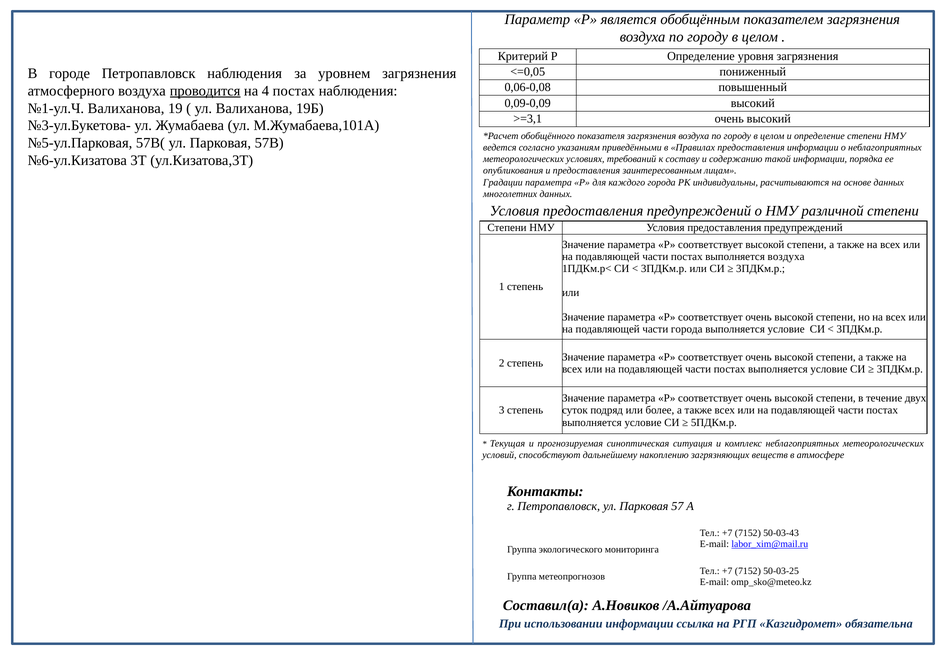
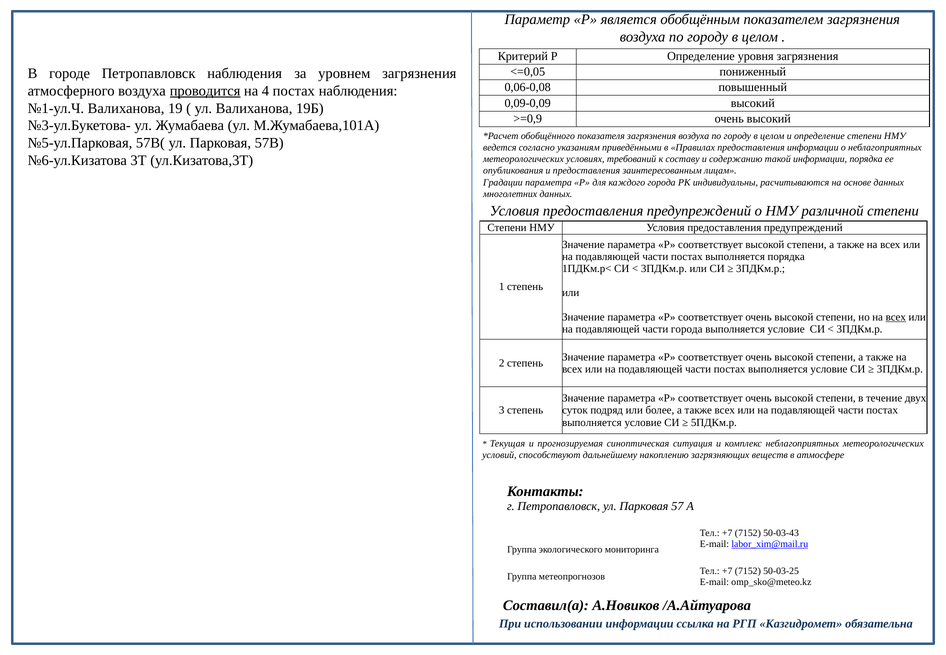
>=3,1: >=3,1 -> >=0,9 (528, 119)
выполняется воздуха: воздуха -> порядка (786, 257)
всех underline: none -> present (896, 317)
